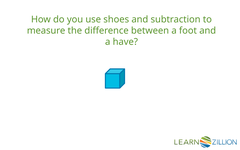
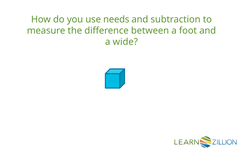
shoes: shoes -> needs (116, 19)
have: have -> wide (125, 42)
